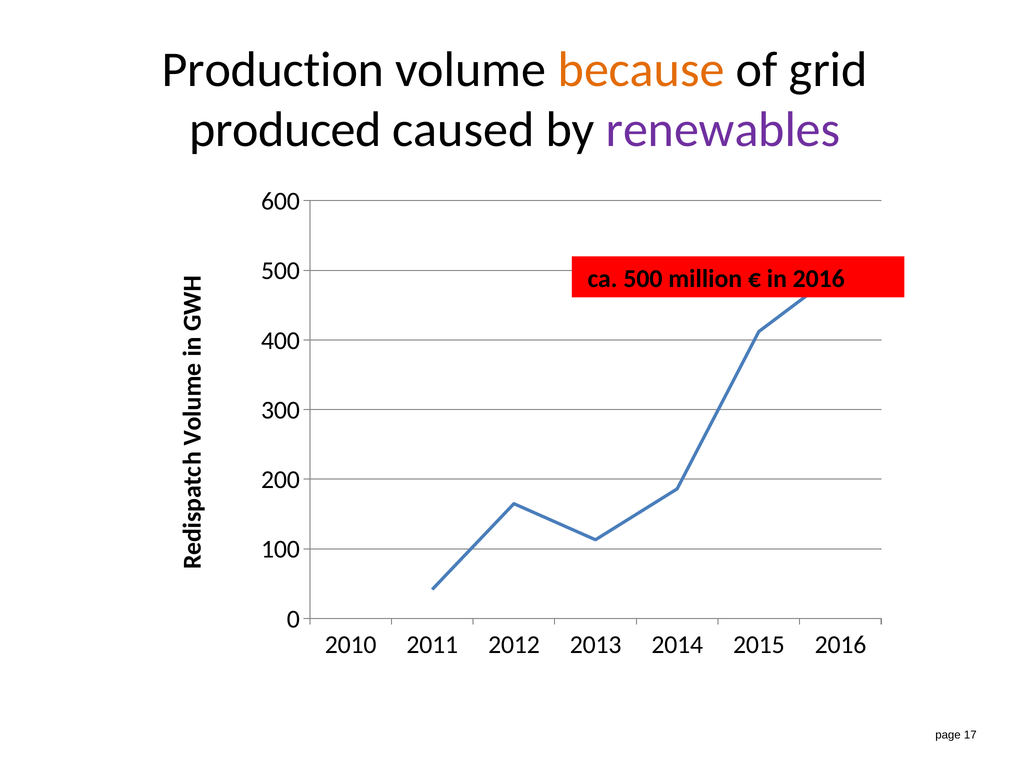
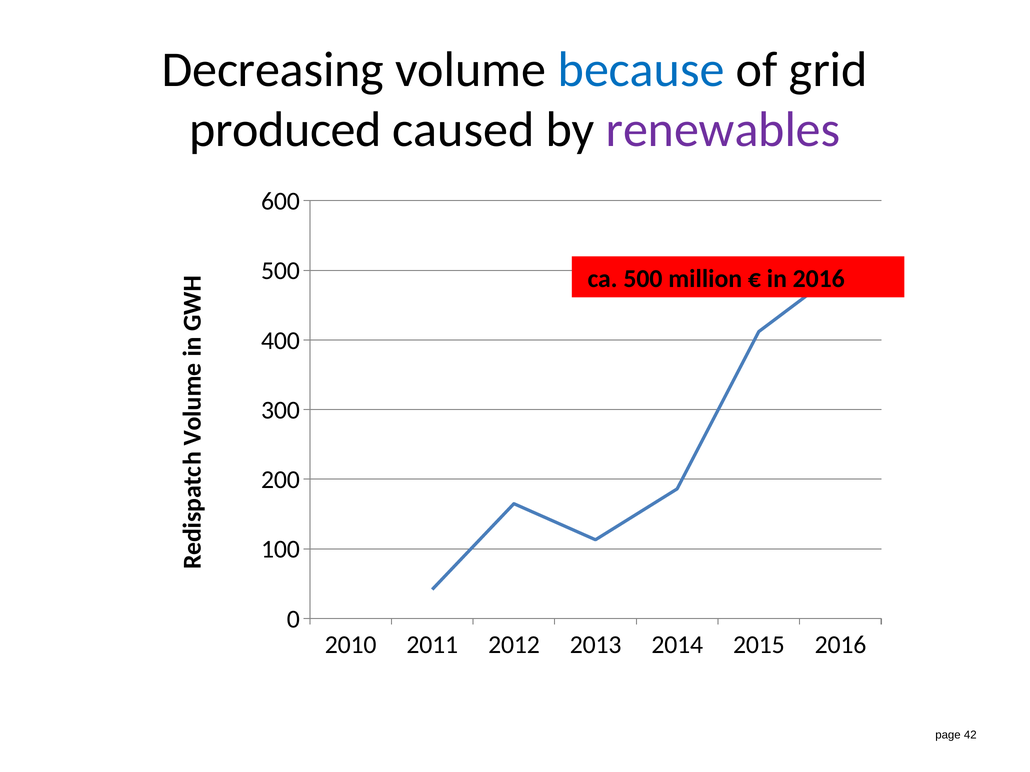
Production: Production -> Decreasing (273, 70)
because colour: orange -> blue (641, 70)
17: 17 -> 42 (970, 735)
